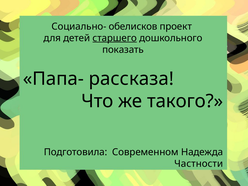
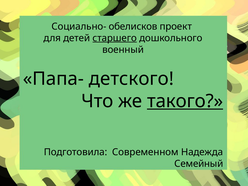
показать: показать -> военный (123, 50)
рассказа: рассказа -> детского (131, 79)
такого underline: none -> present (185, 101)
Частности: Частности -> Семейный (199, 164)
